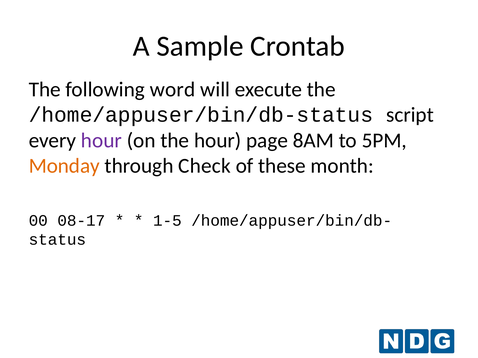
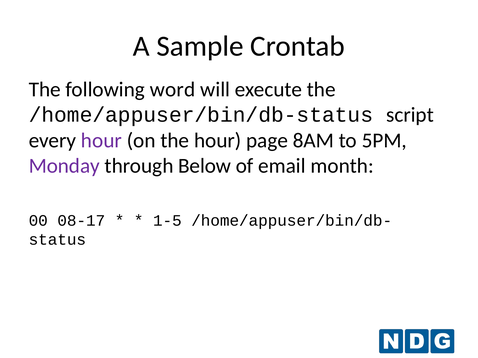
Monday colour: orange -> purple (64, 166)
Check: Check -> Below (205, 166)
these: these -> email (282, 166)
